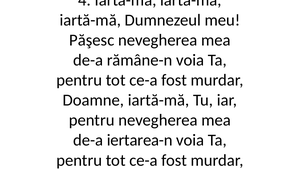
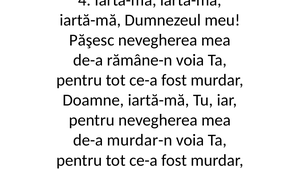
iertarea-n: iertarea-n -> murdar-n (140, 140)
